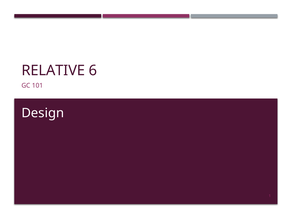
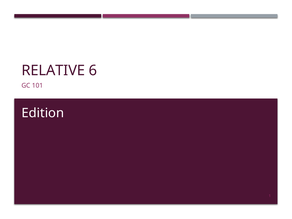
Design: Design -> Edition (43, 113)
